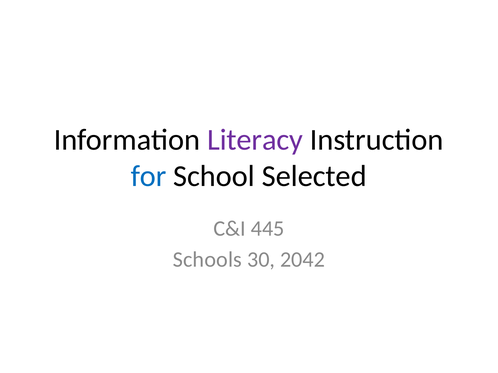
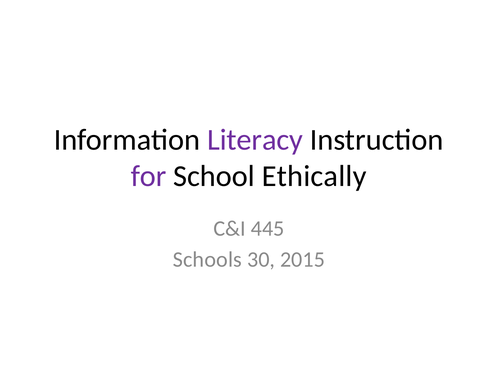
for colour: blue -> purple (149, 176)
Selected: Selected -> Ethically (314, 176)
2042: 2042 -> 2015 (303, 260)
